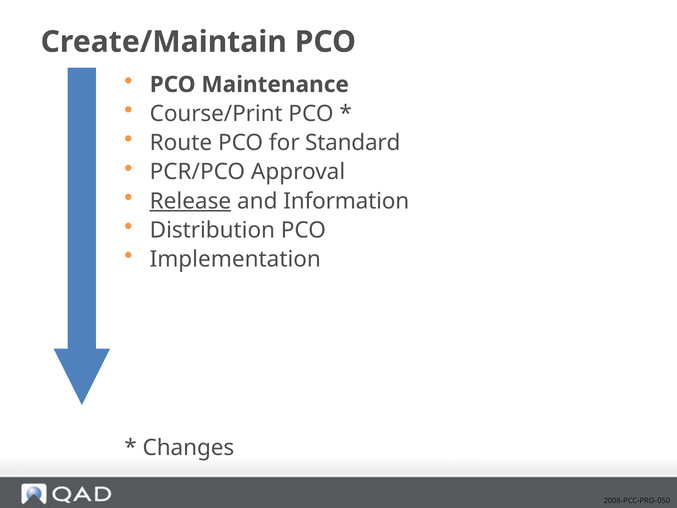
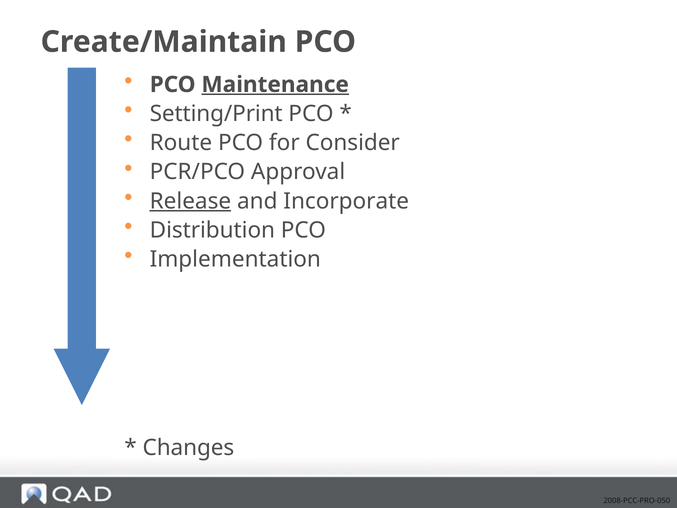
Maintenance underline: none -> present (275, 85)
Course/Print: Course/Print -> Setting/Print (216, 114)
Standard: Standard -> Consider (353, 143)
Information: Information -> Incorporate (346, 201)
